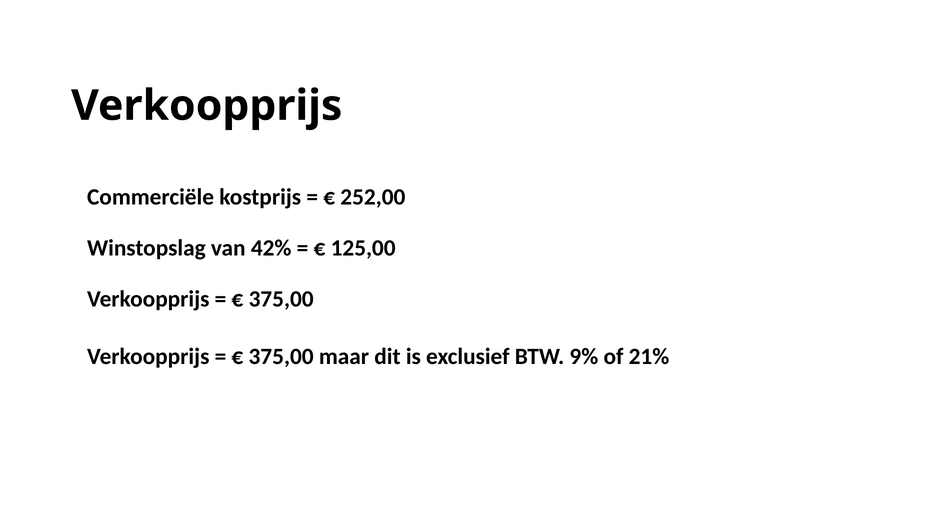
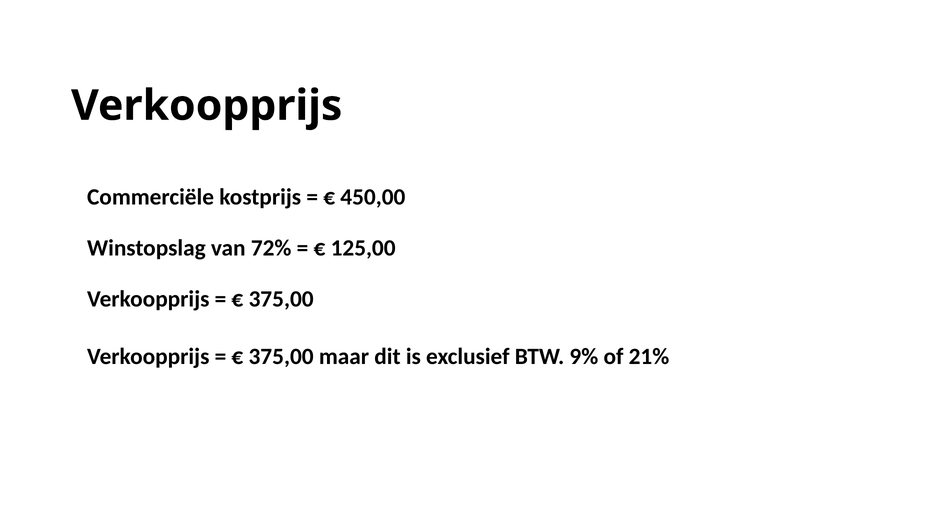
252,00: 252,00 -> 450,00 (373, 197)
42%: 42% -> 72% (271, 248)
